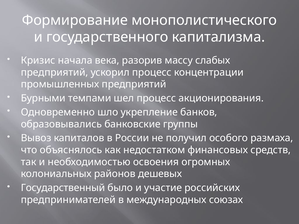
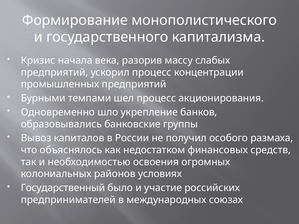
дешевых: дешевых -> условиях (160, 174)
